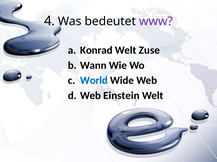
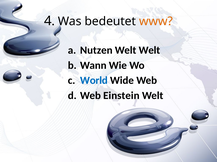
www colour: purple -> orange (156, 21)
Konrad: Konrad -> Nutzen (96, 50)
Welt Zuse: Zuse -> Welt (149, 50)
